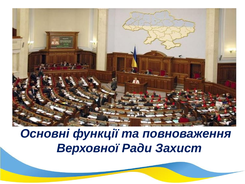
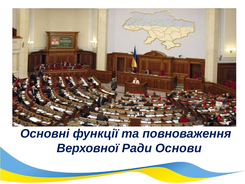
Захист: Захист -> Основи (179, 148)
